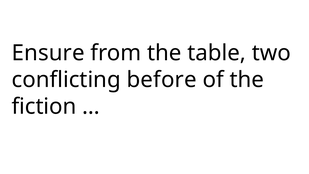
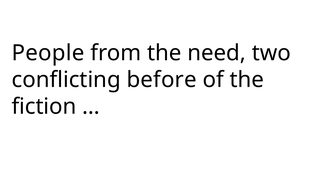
Ensure: Ensure -> People (48, 53)
table: table -> need (217, 53)
